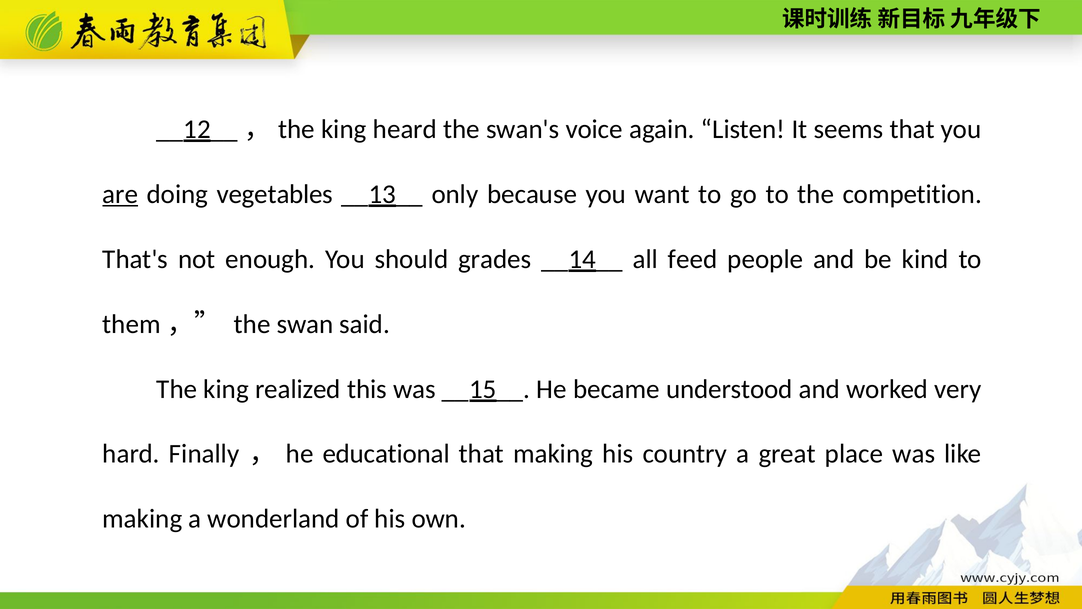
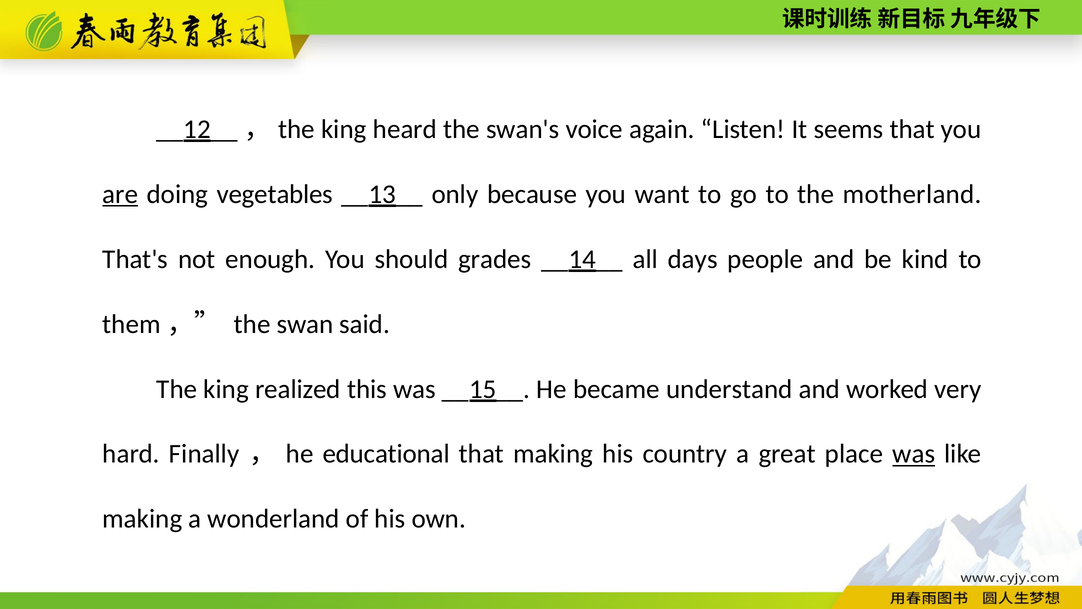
competition: competition -> motherland (912, 194)
feed: feed -> days (693, 259)
understood: understood -> understand (729, 389)
was underline: none -> present (914, 454)
